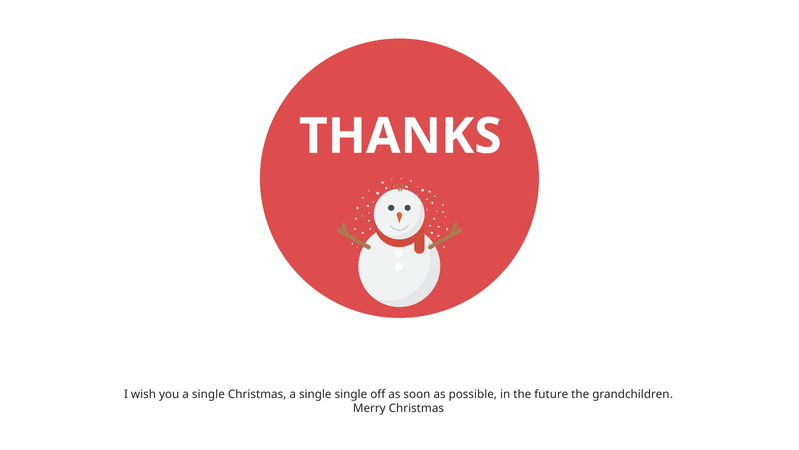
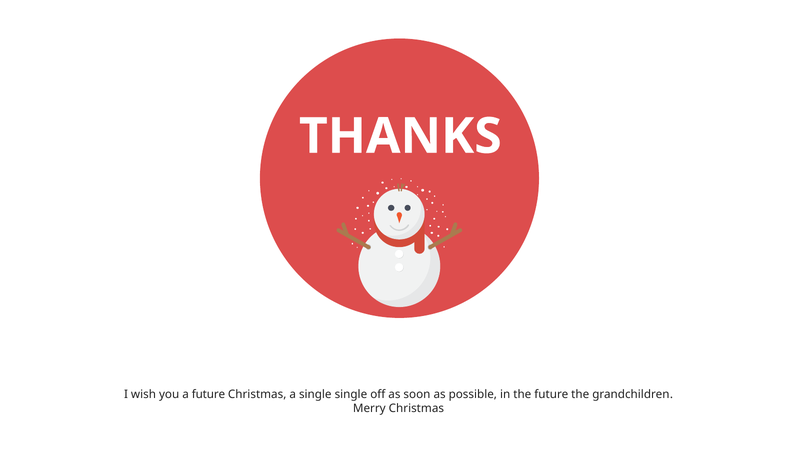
you a single: single -> future (208, 394)
